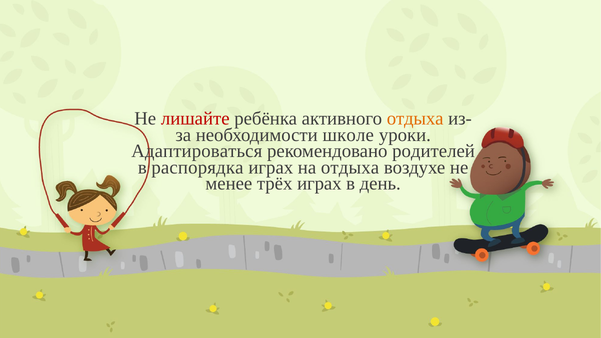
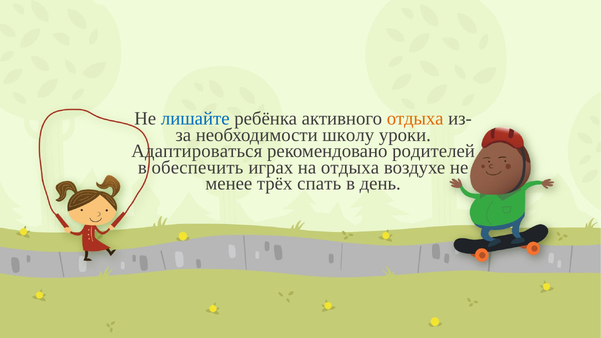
лишайте colour: red -> blue (195, 119)
школе: школе -> школу (348, 135)
распорядка: распорядка -> обеспечить (197, 167)
трёх играх: играх -> спать (319, 184)
